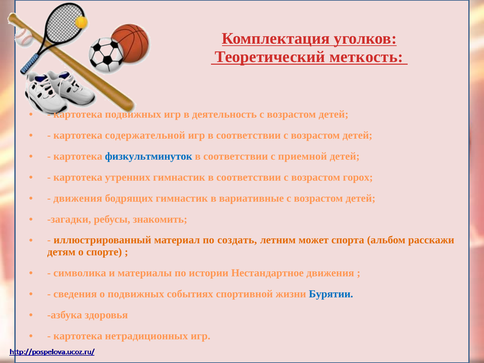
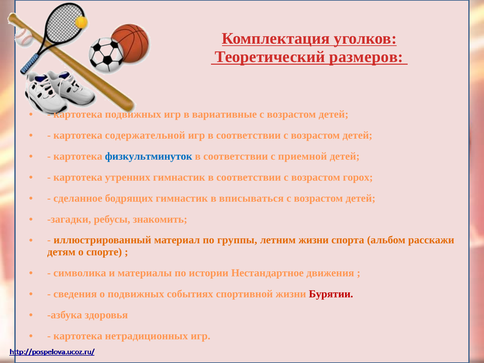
меткость: меткость -> размеров (366, 57)
деятельность: деятельность -> вариативные (224, 114)
движения: движения -> сделанное (78, 198)
вариативные: вариативные -> вписываться (251, 198)
создать: создать -> группы (237, 240)
летним может: может -> жизни (314, 240)
Бурятии colour: blue -> red (331, 294)
